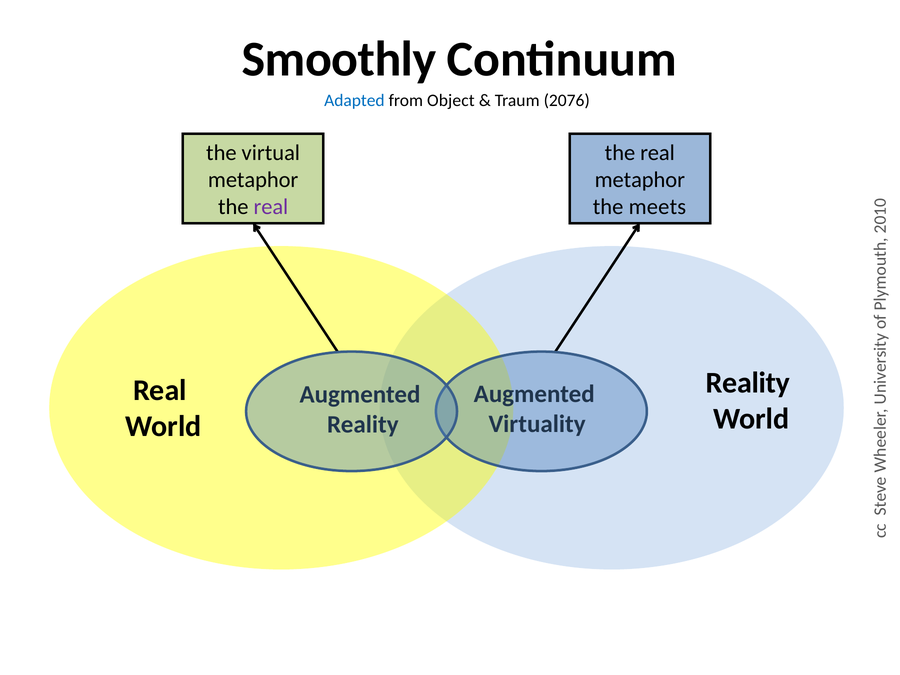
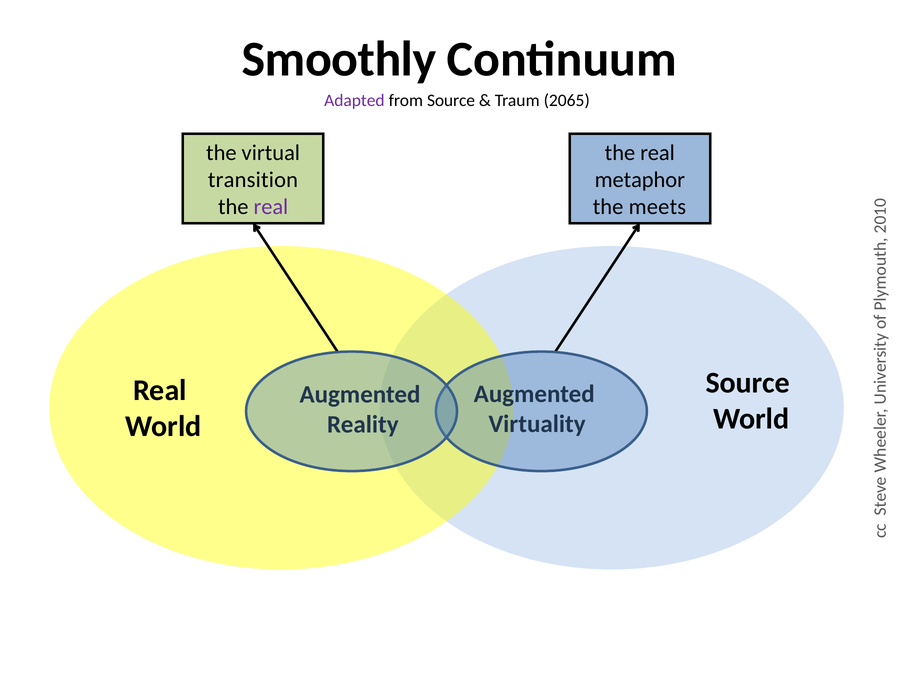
Adapted colour: blue -> purple (354, 101)
from Object: Object -> Source (451, 101)
2076: 2076 -> 2065 (567, 101)
metaphor: metaphor -> transition (253, 180)
Reality: Reality -> Source (748, 383)
